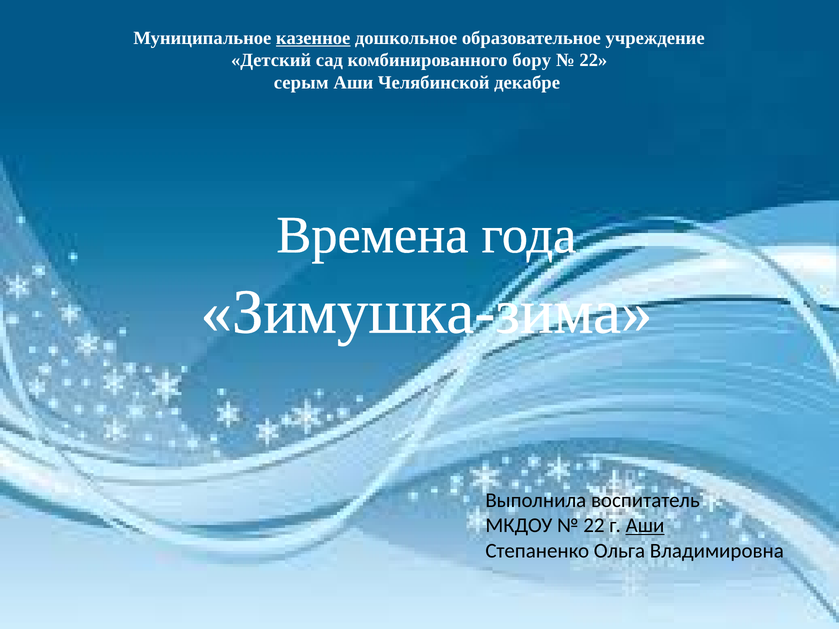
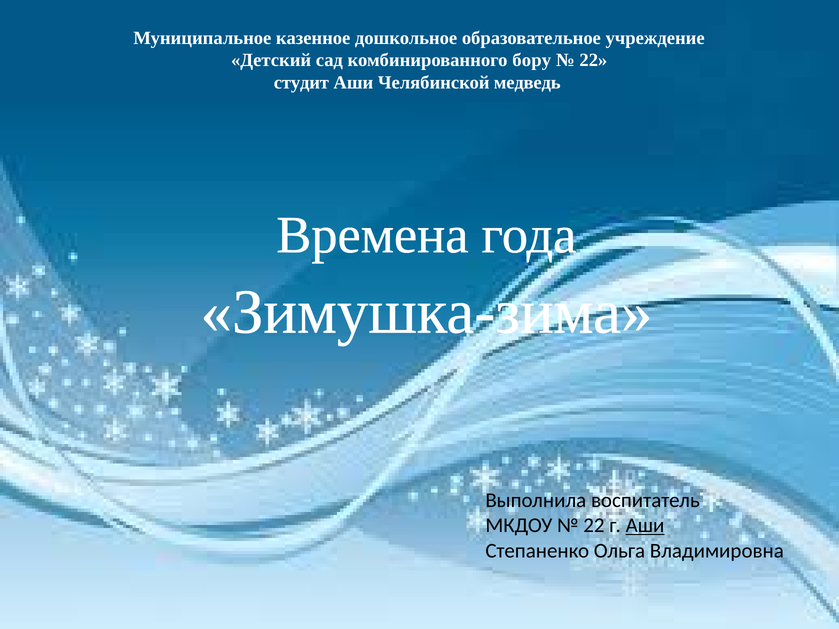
казенное underline: present -> none (313, 38)
серым: серым -> студит (301, 83)
декабре: декабре -> медведь (527, 83)
